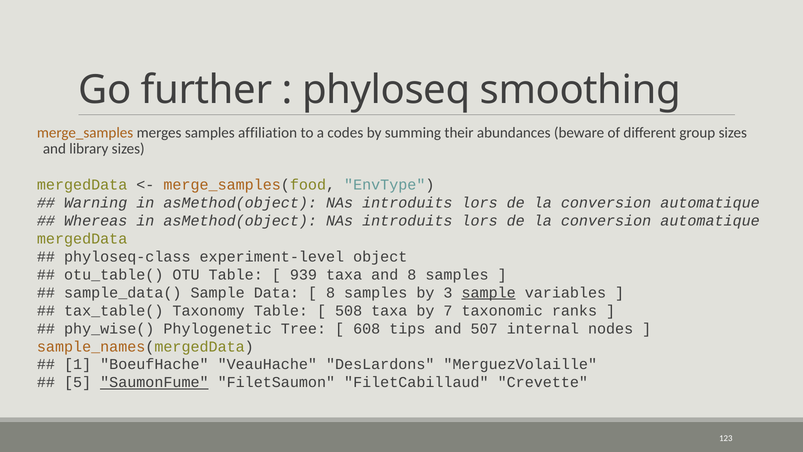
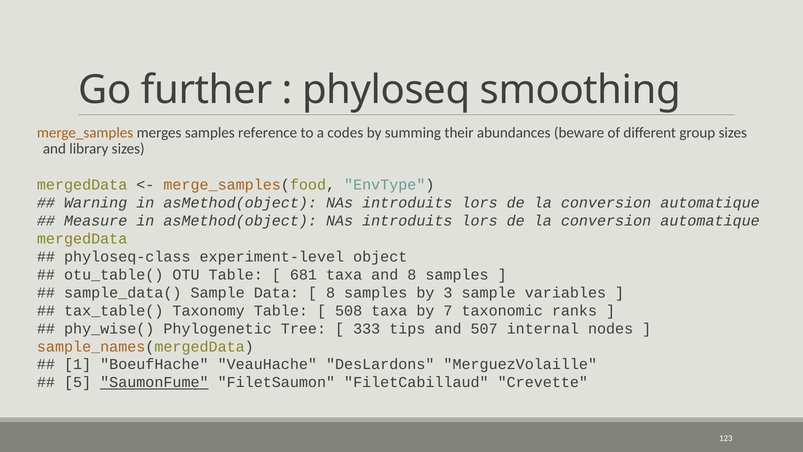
affiliation: affiliation -> reference (268, 133)
Whereas: Whereas -> Measure (96, 221)
939: 939 -> 681 (303, 275)
sample underline: present -> none (489, 292)
608: 608 -> 333 (367, 328)
